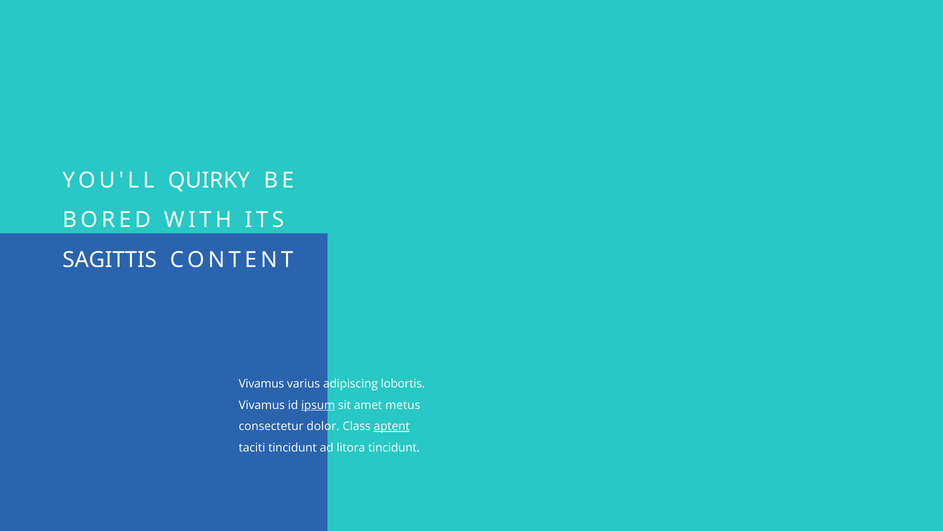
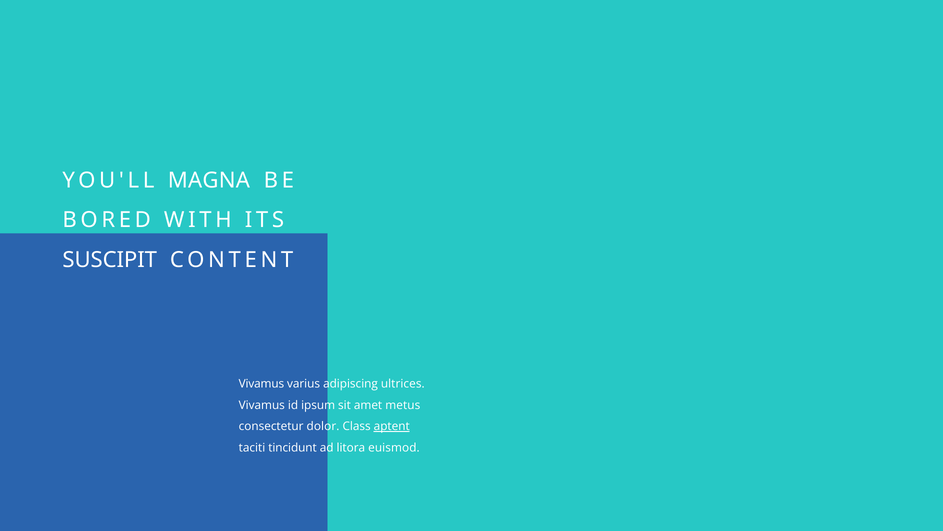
QUIRKY: QUIRKY -> MAGNA (209, 180)
SAGITTIS: SAGITTIS -> SUSCIPIT (110, 260)
lobortis: lobortis -> ultrices (403, 384)
ipsum underline: present -> none (318, 405)
litora tincidunt: tincidunt -> euismod (394, 447)
